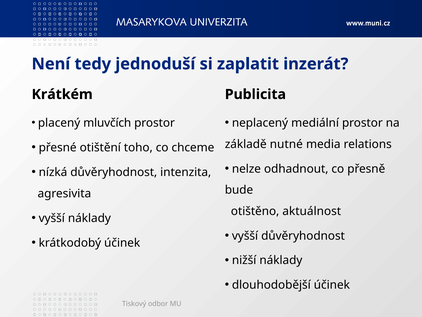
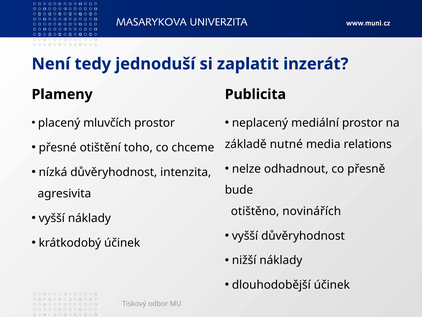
Krátkém: Krátkém -> Plameny (62, 94)
aktuálnost: aktuálnost -> novinářích (312, 211)
